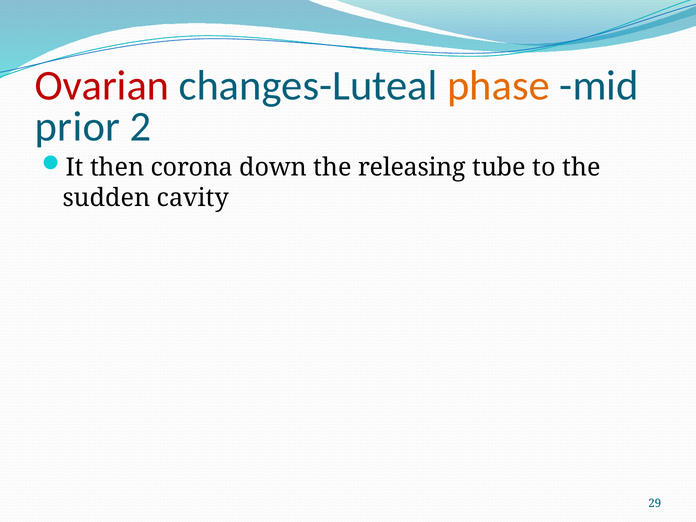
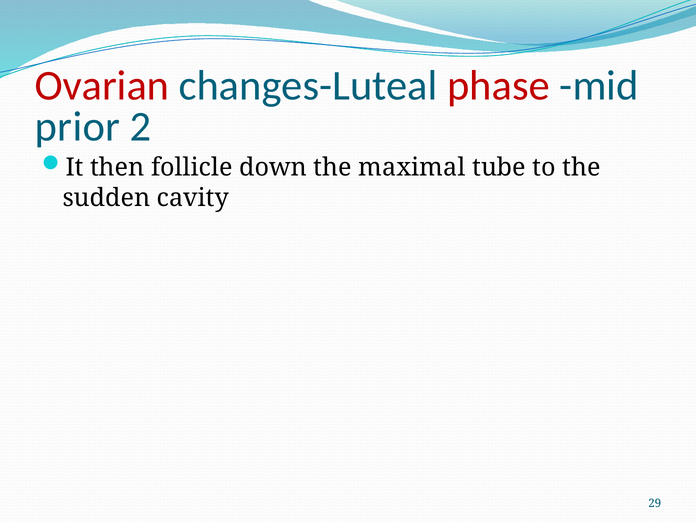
phase colour: orange -> red (498, 86)
corona: corona -> follicle (192, 168)
releasing: releasing -> maximal (412, 168)
